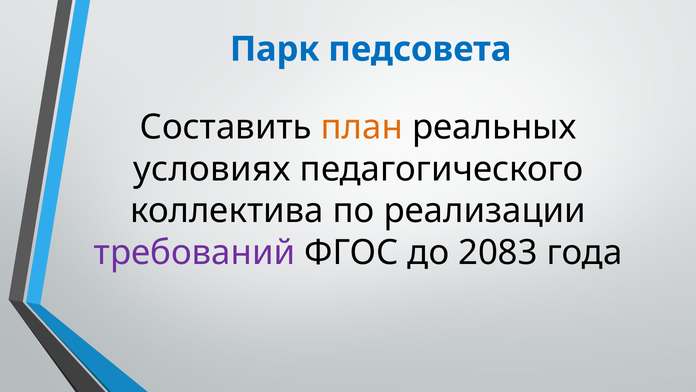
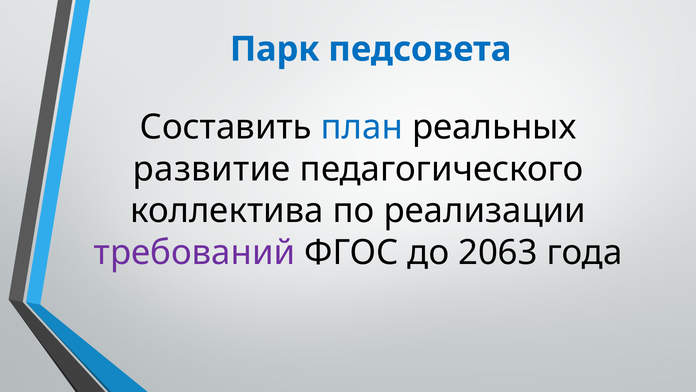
план colour: orange -> blue (362, 127)
условиях: условиях -> развитие (212, 169)
2083: 2083 -> 2063 (498, 252)
